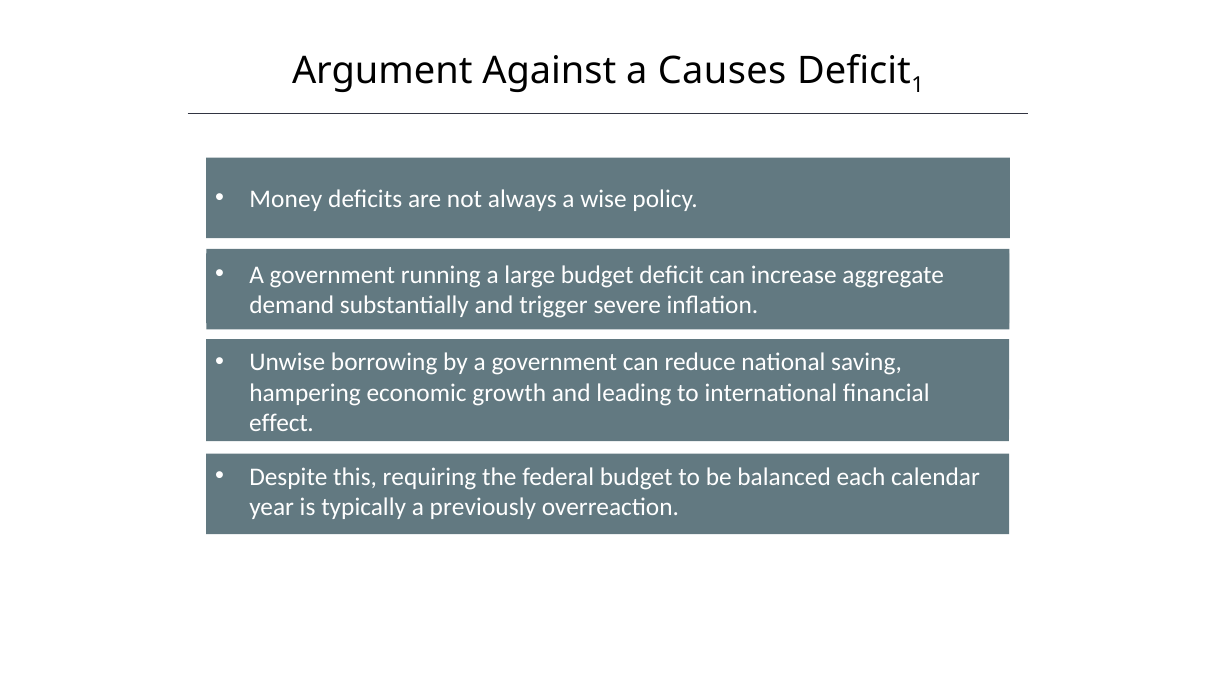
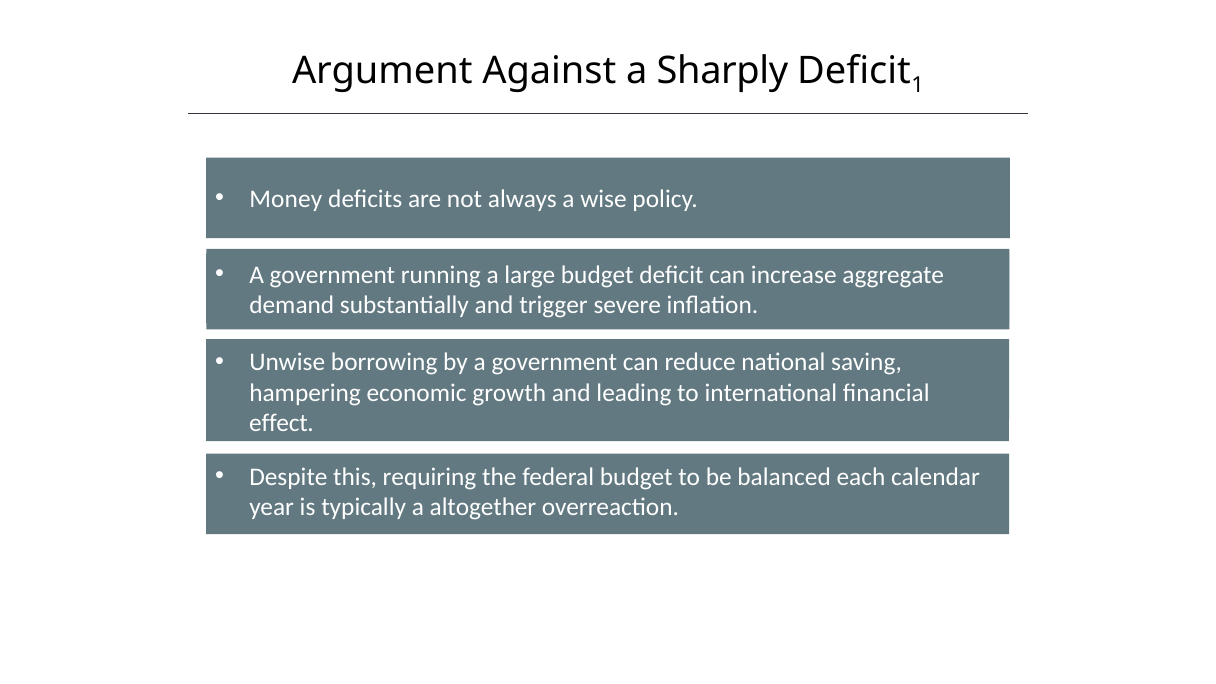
Causes: Causes -> Sharply (722, 71)
previously: previously -> altogether (483, 507)
